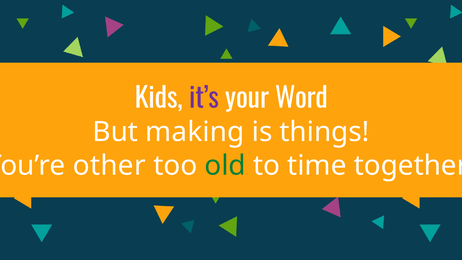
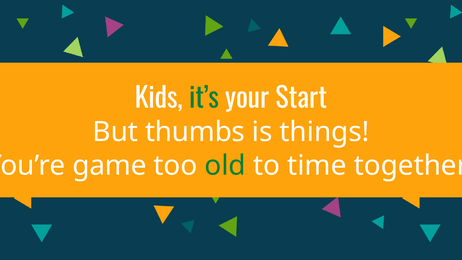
it’s colour: purple -> green (204, 98)
Word: Word -> Start (301, 98)
making: making -> thumbs (195, 132)
other: other -> game (109, 165)
